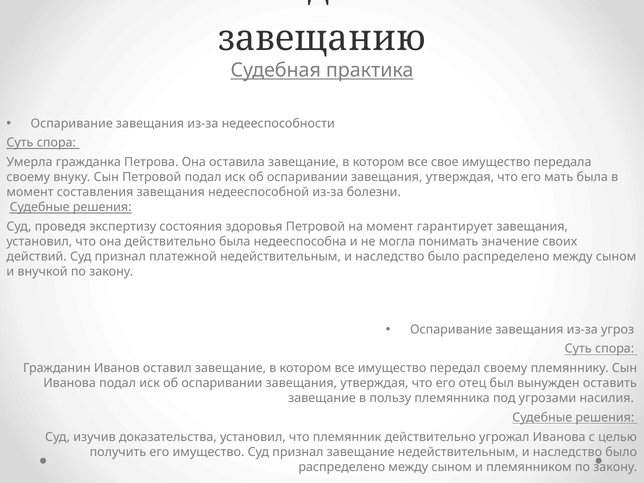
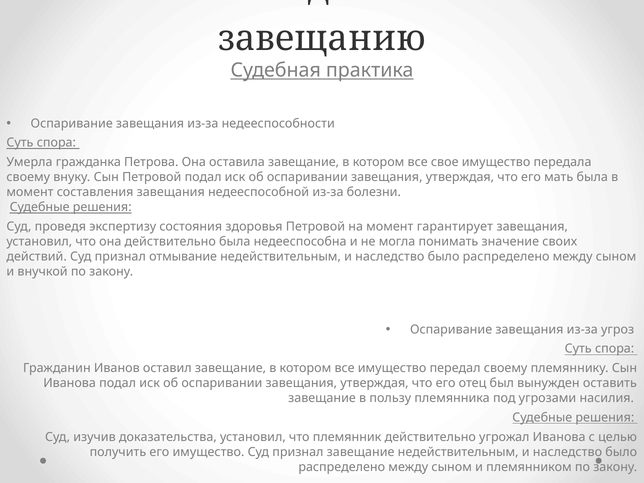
платежной: платежной -> отмывание (183, 257)
